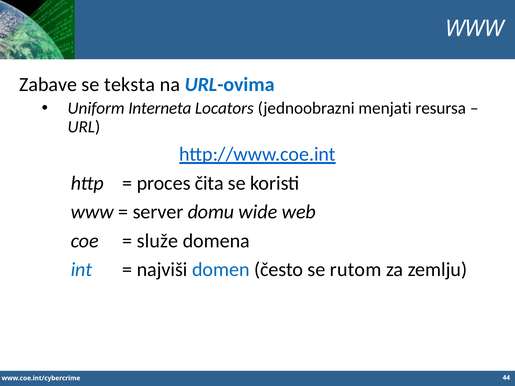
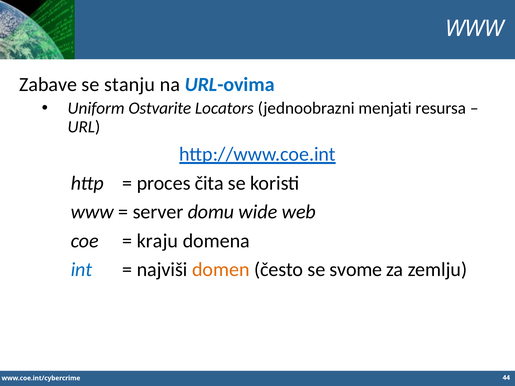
teksta: teksta -> stanju (130, 85)
Interneta: Interneta -> Ostvarite (160, 108)
služe: služe -> kraju (157, 241)
domen colour: blue -> orange (221, 270)
rutom: rutom -> svome (356, 270)
